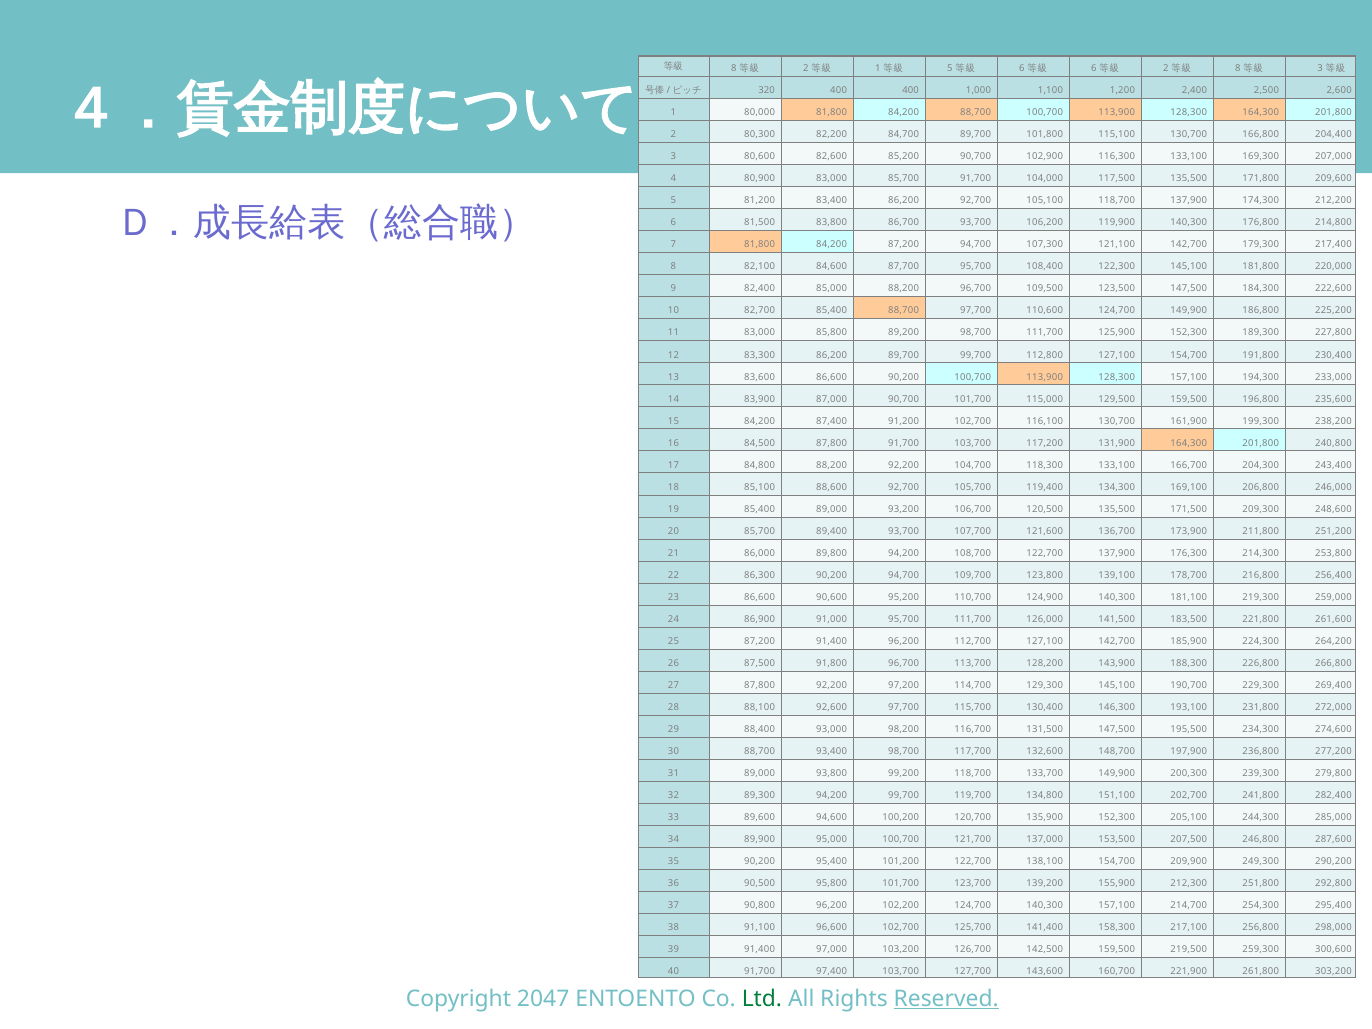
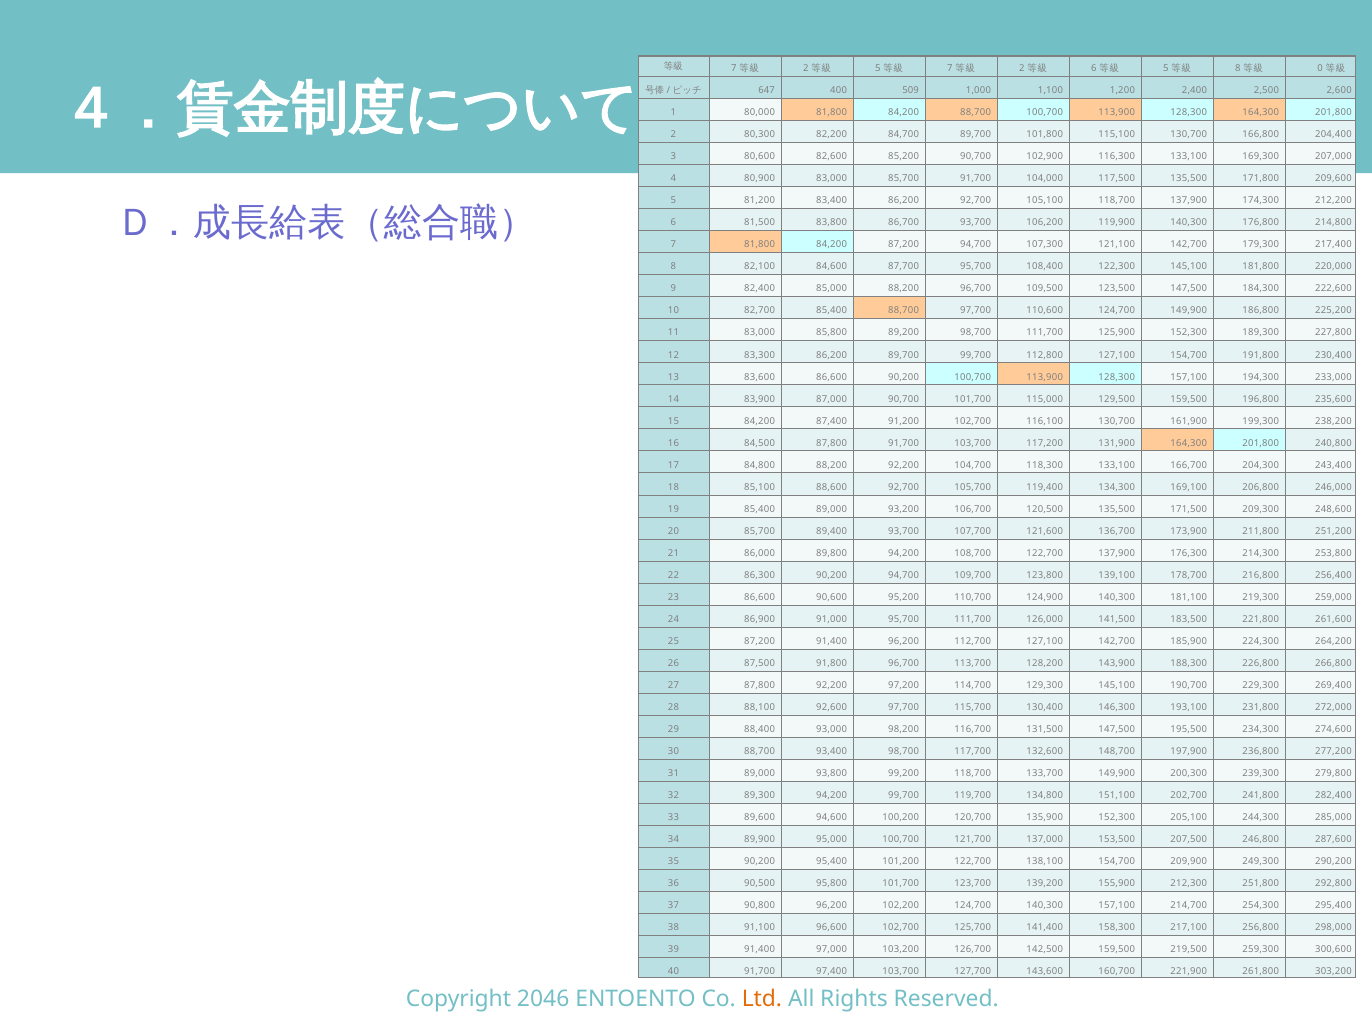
8: 8 -> 7 (734, 68)
1: 1 -> 5 (878, 68)
5: 5 -> 7 (950, 68)
6: 6 -> 2 (1022, 68)
2: 2 -> 5 (1166, 68)
3: 3 -> 0 (1320, 68)
320: 320 -> 647 (767, 91)
400 400: 400 -> 509 (911, 91)
2047: 2047 -> 2046 (543, 999)
Ltd colour: green -> orange (762, 999)
Reserved underline: present -> none (946, 999)
